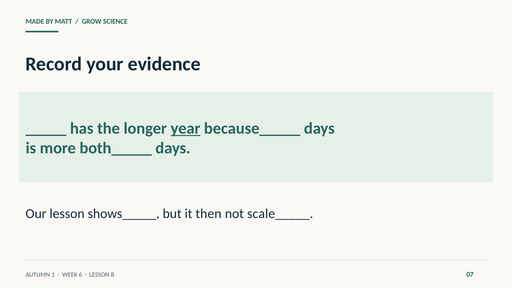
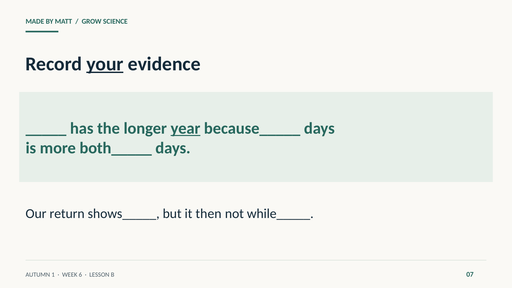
your underline: none -> present (105, 64)
Our lesson: lesson -> return (67, 214)
scale_____: scale_____ -> while_____ (280, 214)
